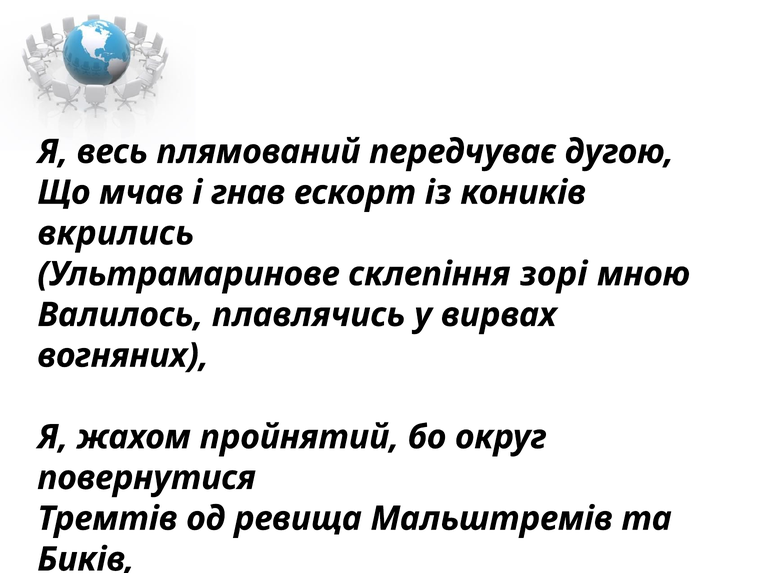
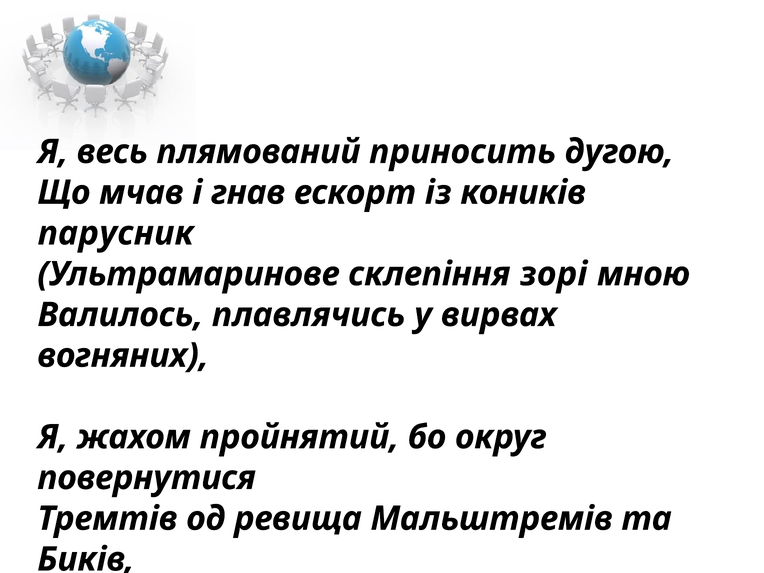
передчуває: передчуває -> приносить (463, 152)
вкрились: вкрились -> парусник (116, 233)
